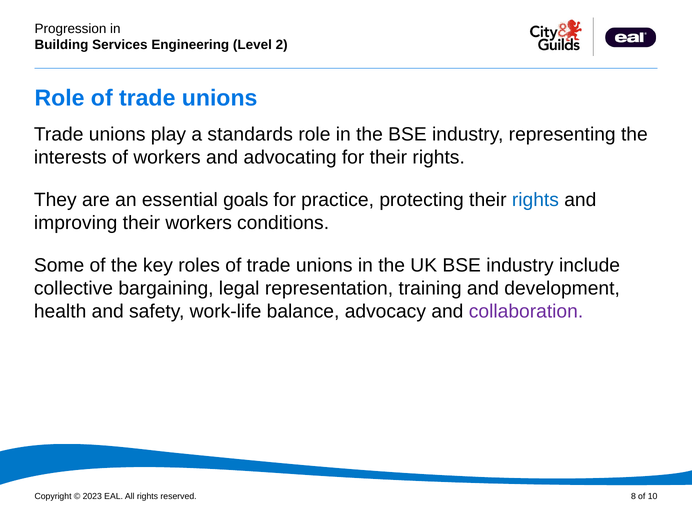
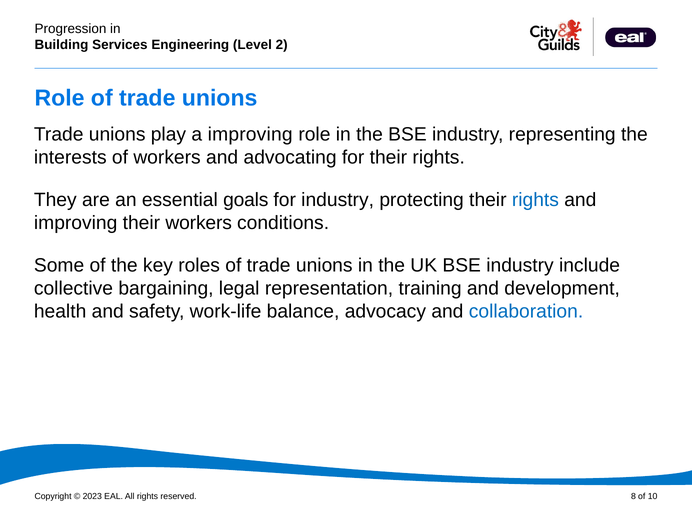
a standards: standards -> improving (250, 134)
for practice: practice -> industry (338, 200)
collaboration colour: purple -> blue (526, 311)
